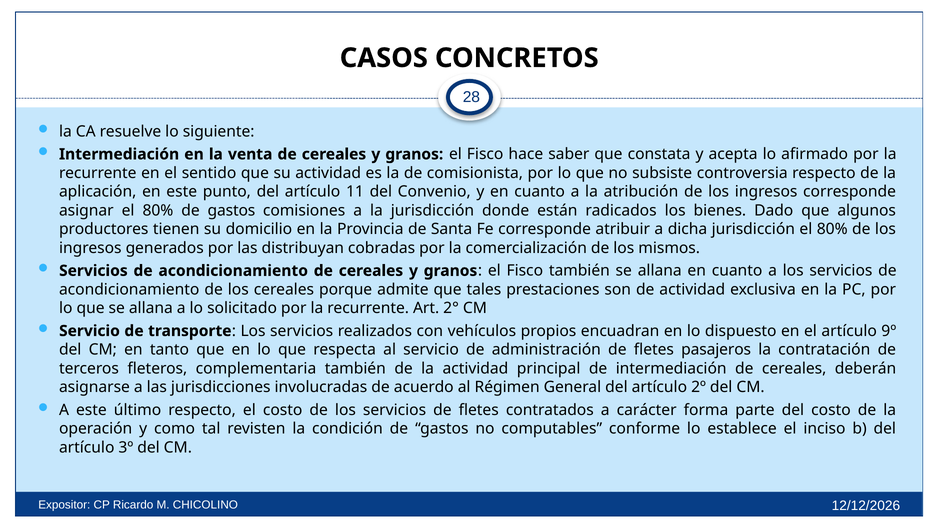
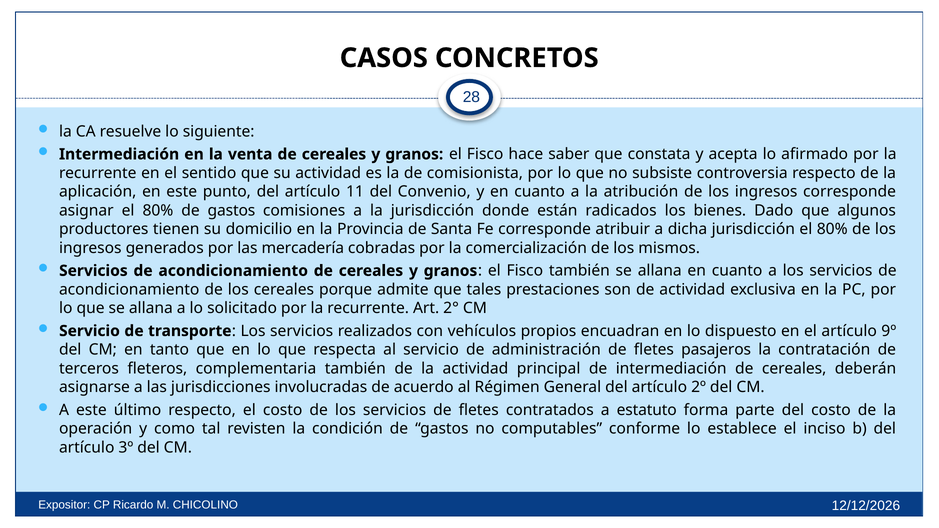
distribuyan: distribuyan -> mercadería (303, 248)
carácter: carácter -> estatuto (647, 410)
